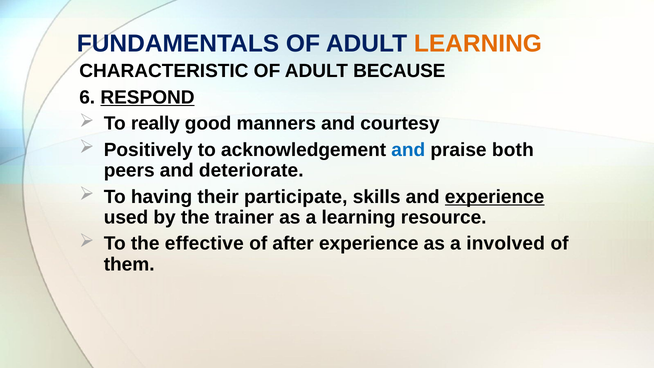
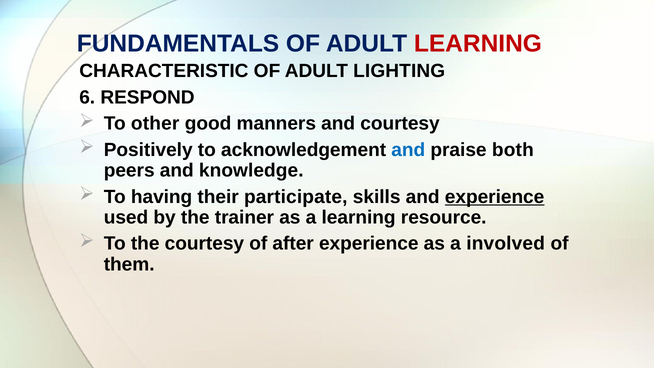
LEARNING colour: orange -> red (478, 43)
BECAUSE: BECAUSE -> LIGHTING (399, 71)
RESPOND underline: present -> none (148, 97)
really: really -> other (155, 124)
deteriorate: deteriorate -> knowledge (251, 170)
the effective: effective -> courtesy (204, 244)
